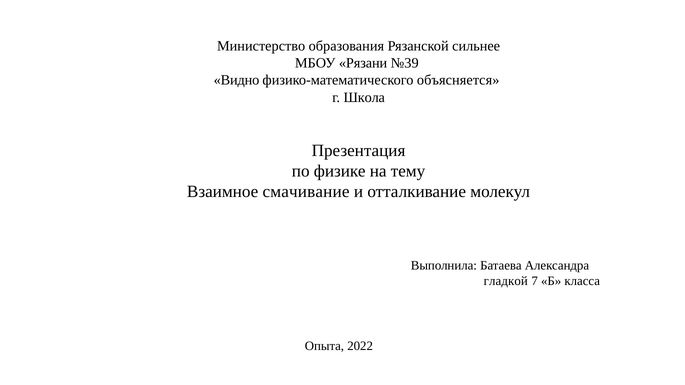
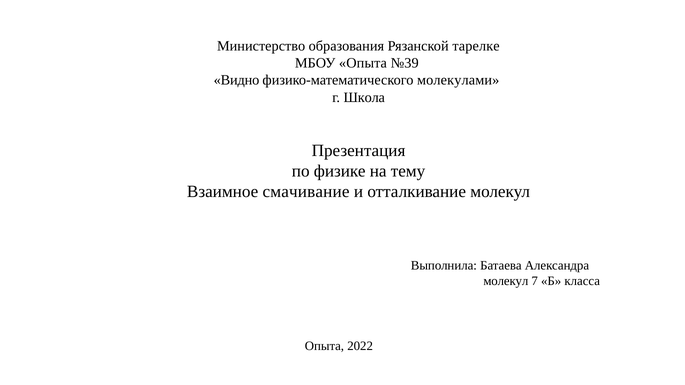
сильнее: сильнее -> тарелке (476, 46)
МБОУ Рязани: Рязани -> Опыта (363, 63)
объясняется: объясняется -> молекулами (458, 80)
гладкой: гладкой -> молекул (506, 281)
